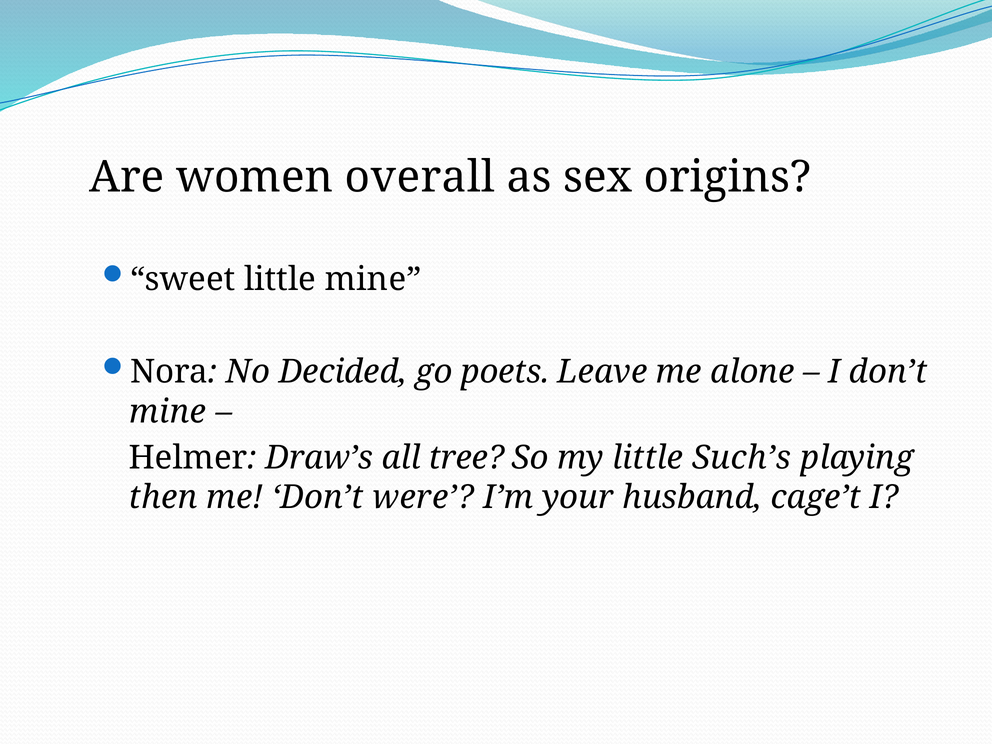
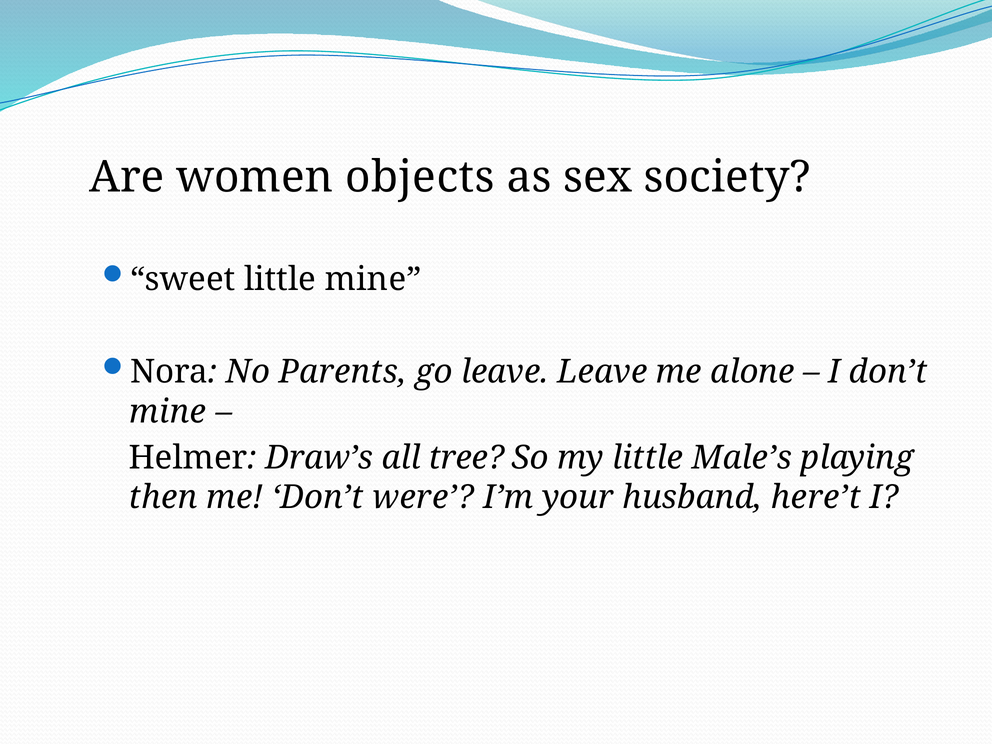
overall: overall -> objects (420, 177)
origins: origins -> society (727, 177)
Decided: Decided -> Parents (343, 372)
go poets: poets -> leave (505, 372)
Such’s: Such’s -> Male’s (742, 458)
cage’t: cage’t -> here’t (816, 498)
